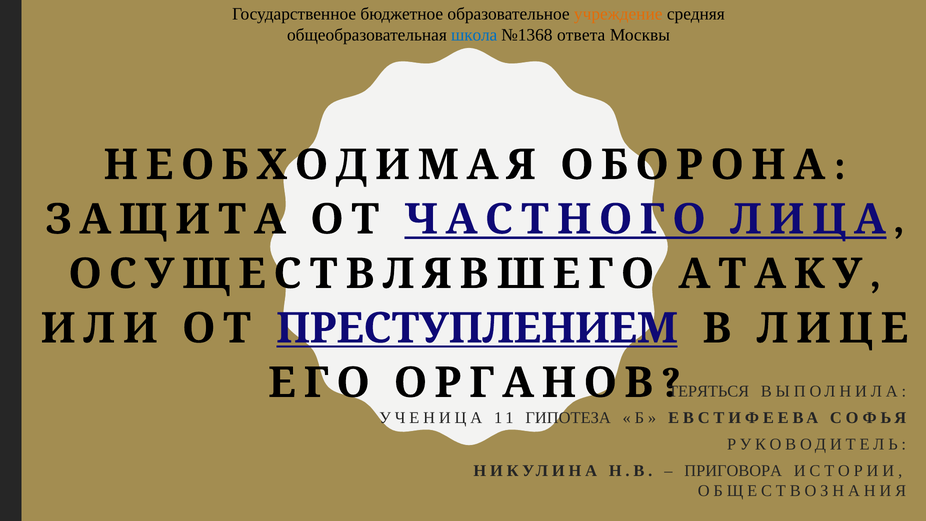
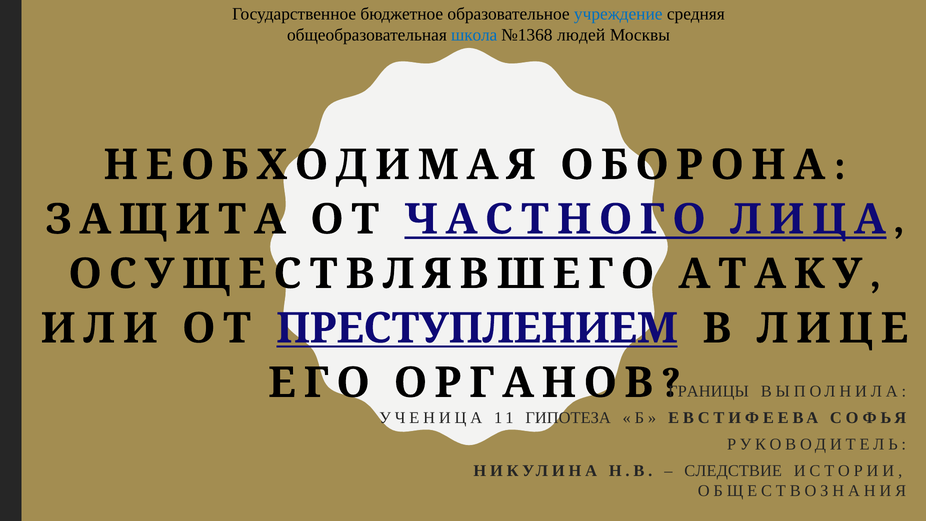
учреждение colour: orange -> blue (618, 14)
ответа: ответа -> людей (581, 35)
ТЕРЯТЬСЯ: ТЕРЯТЬСЯ -> ГРАНИЦЫ (708, 391)
ПРИГОВОРА: ПРИГОВОРА -> СЛЕДСТВИЕ (733, 471)
